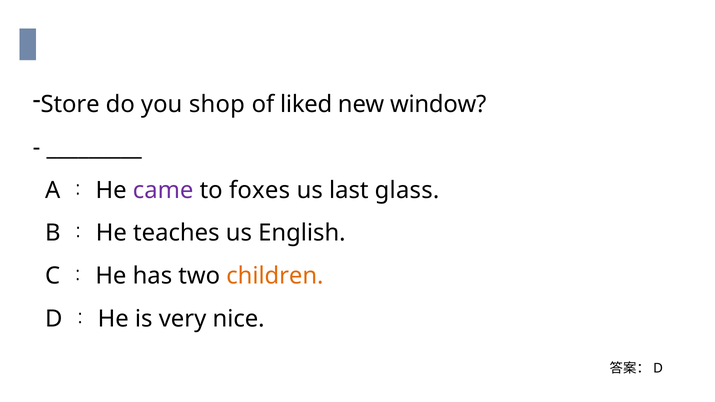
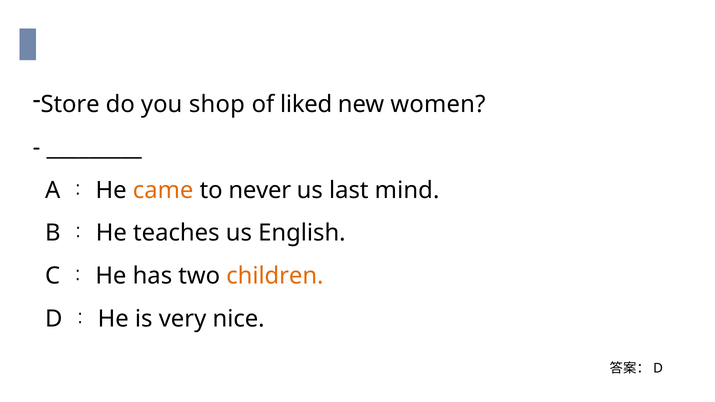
window: window -> women (438, 104)
came colour: purple -> orange (163, 190)
foxes: foxes -> never (260, 190)
glass: glass -> mind (407, 190)
